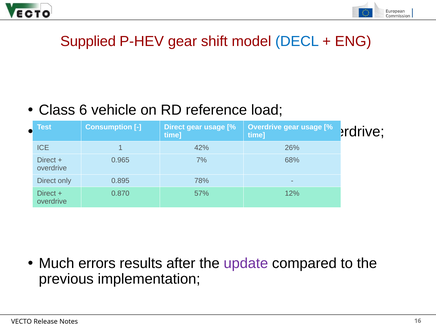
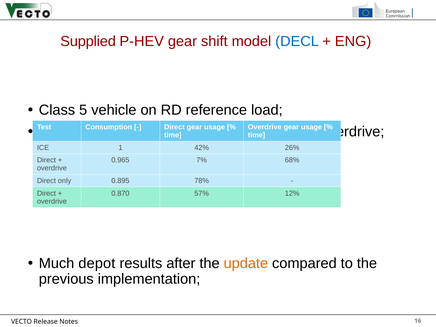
6: 6 -> 5 (83, 110)
errors: errors -> depot (97, 263)
update colour: purple -> orange (246, 263)
